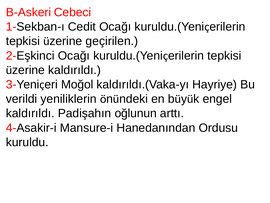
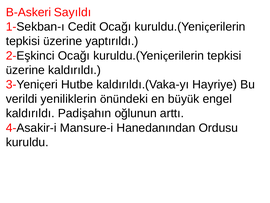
Cebeci: Cebeci -> Sayıldı (73, 12)
geçirilen: geçirilen -> yaptırıldı (112, 41)
Moğol: Moğol -> Hutbe (77, 84)
